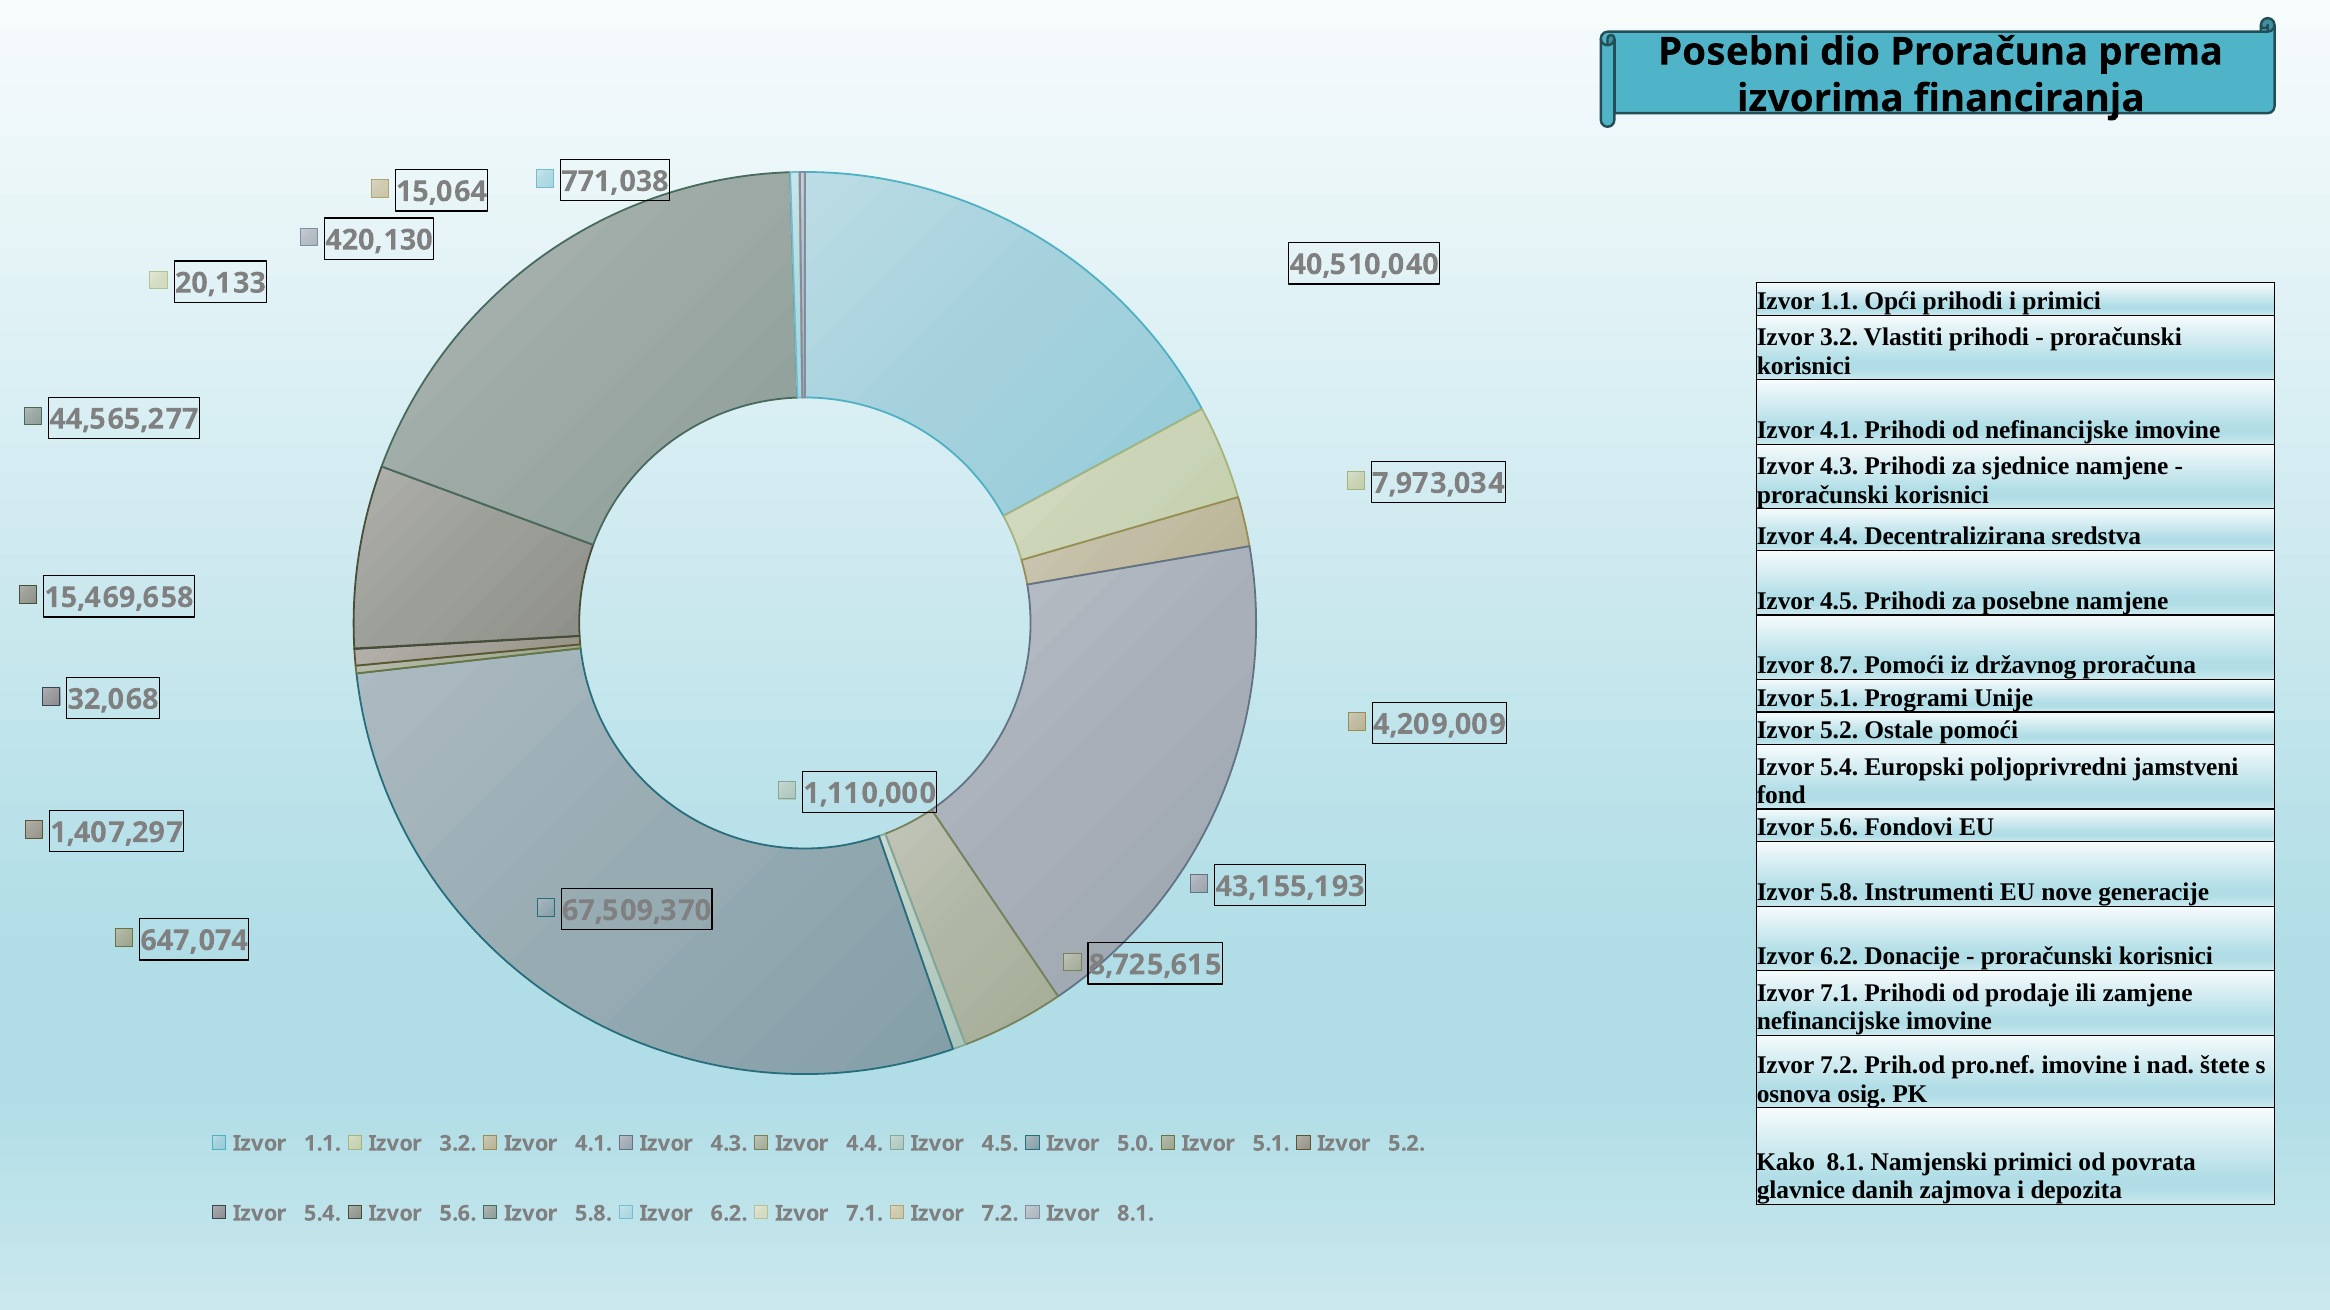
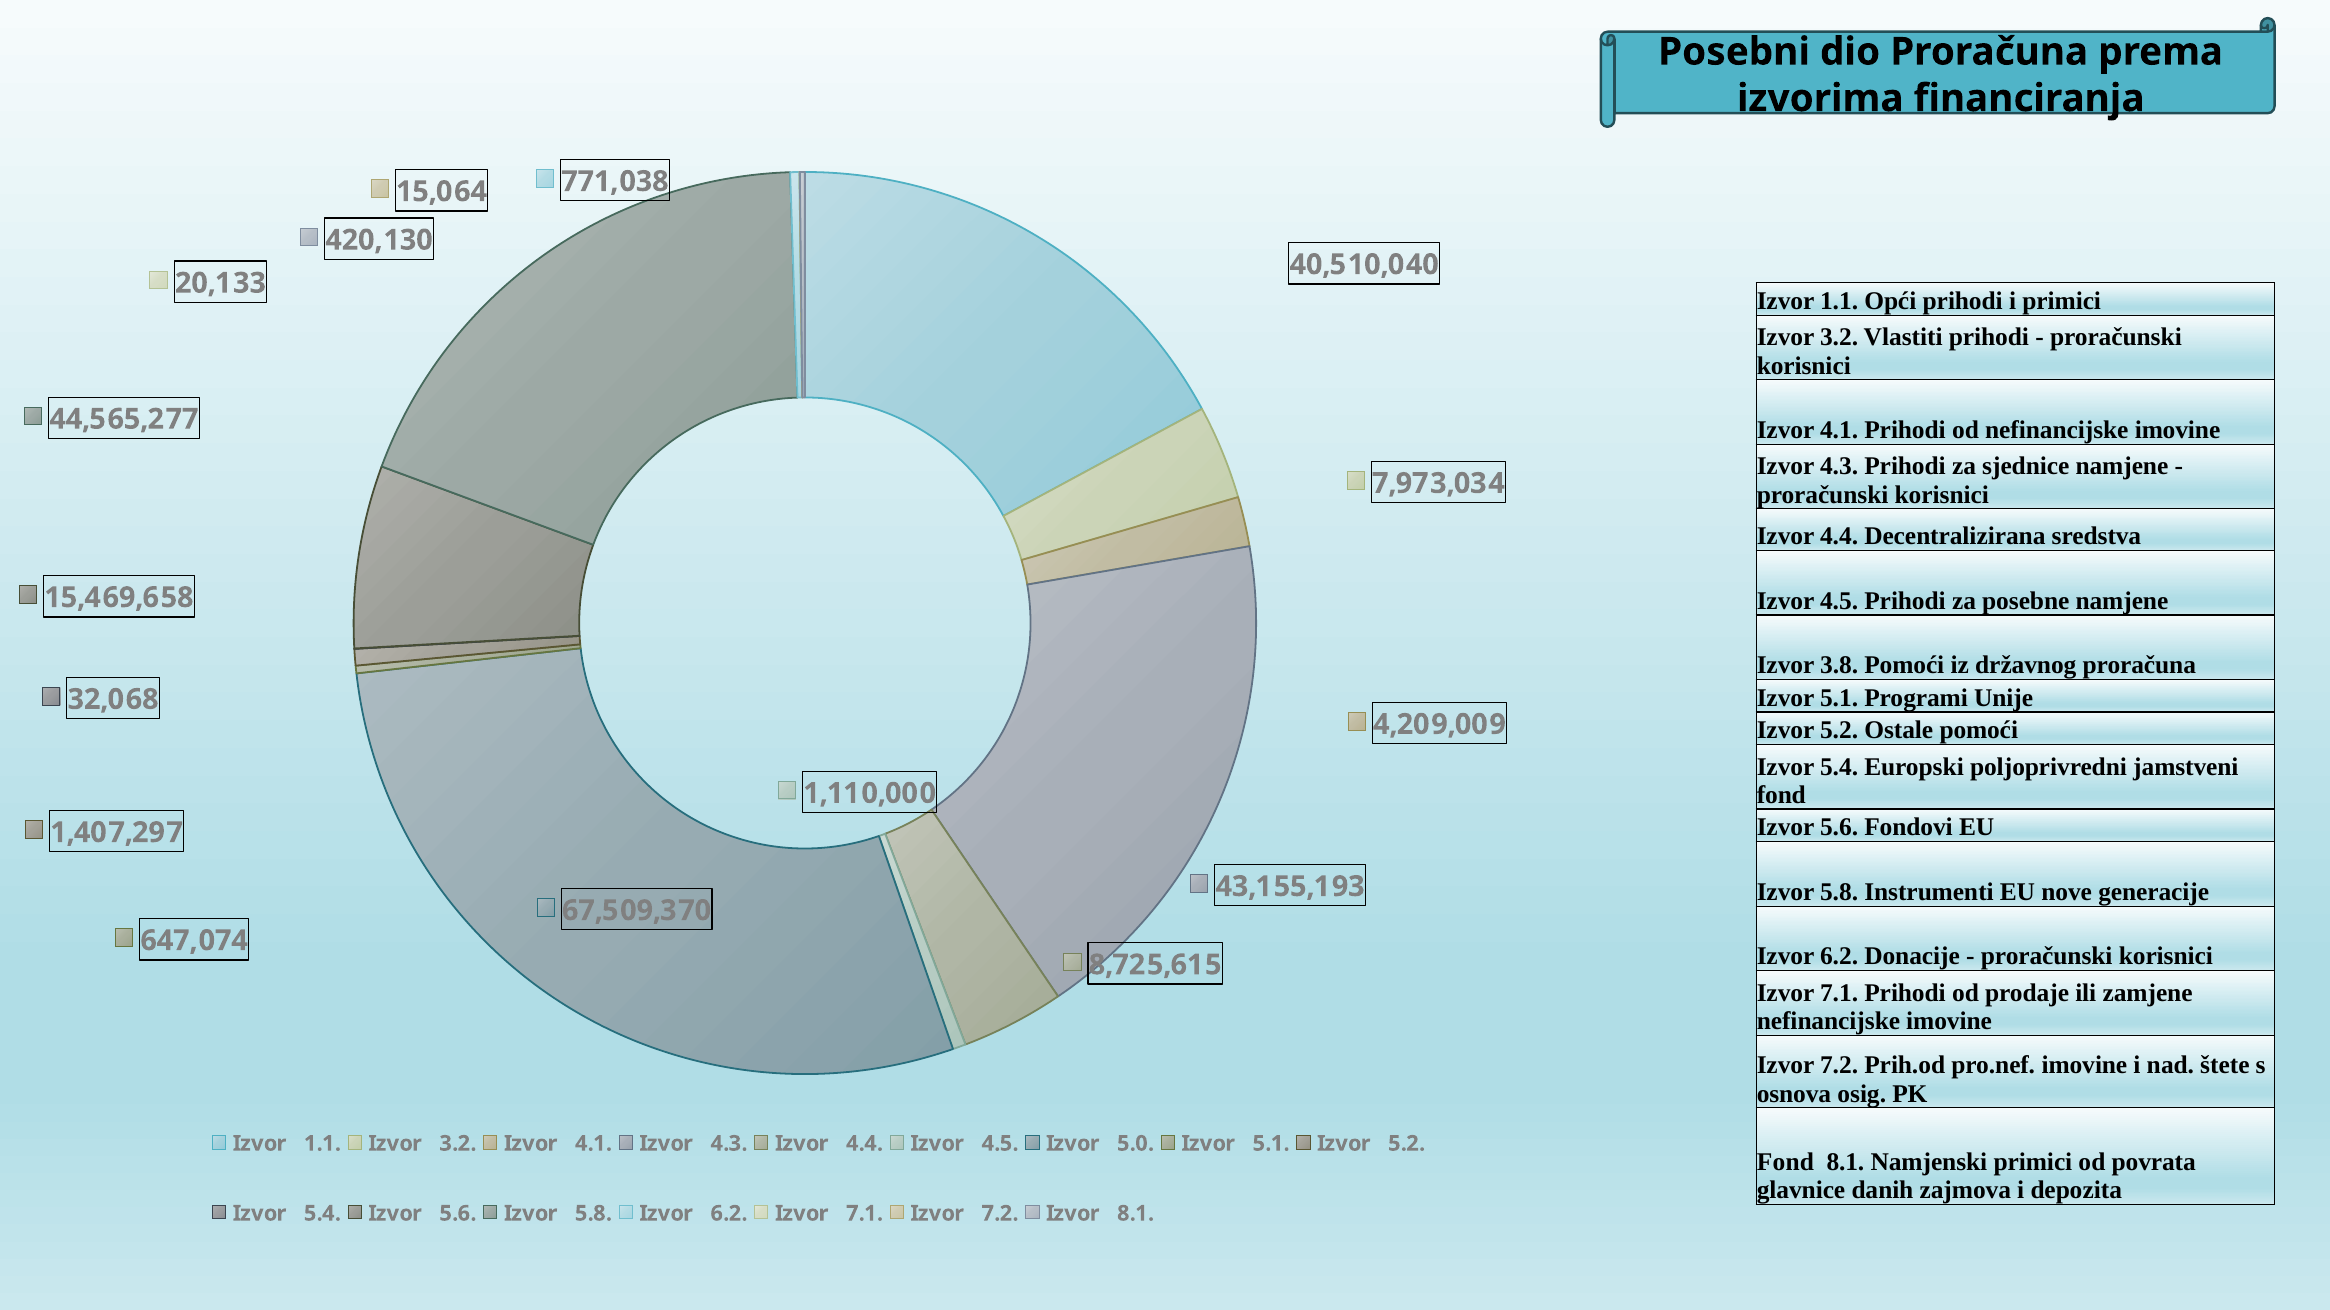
8.7: 8.7 -> 3.8 (1839, 666)
Kako: Kako -> Fond (1785, 1163)
